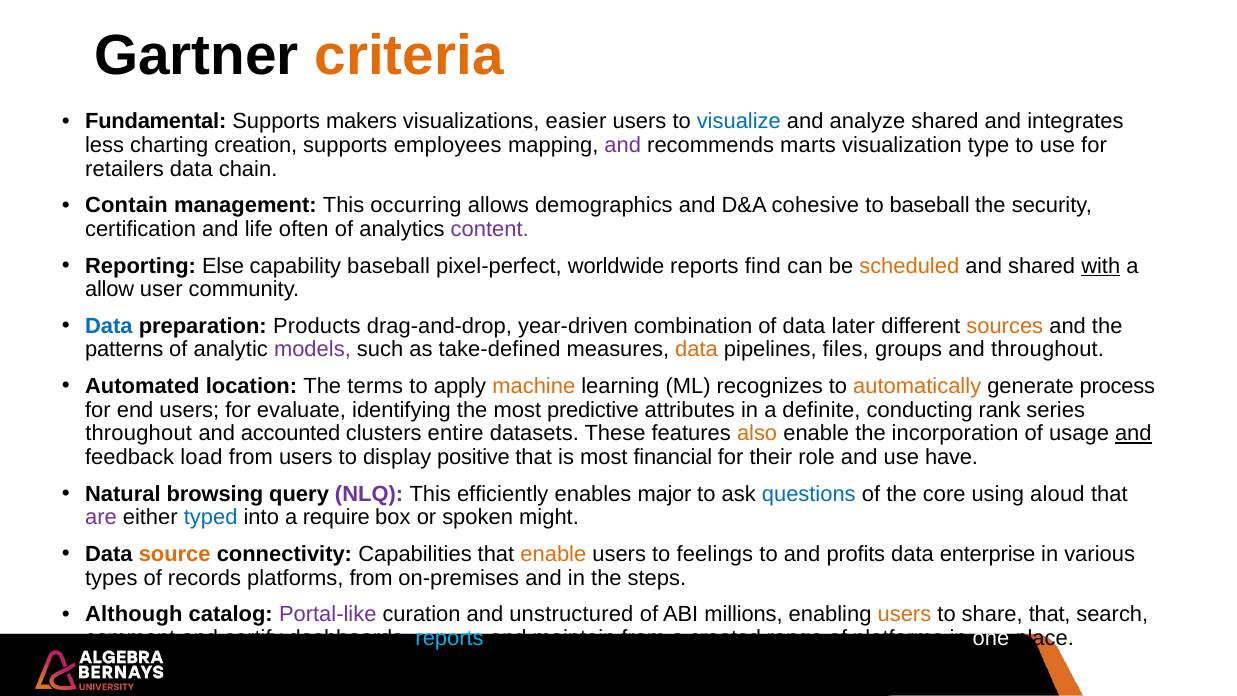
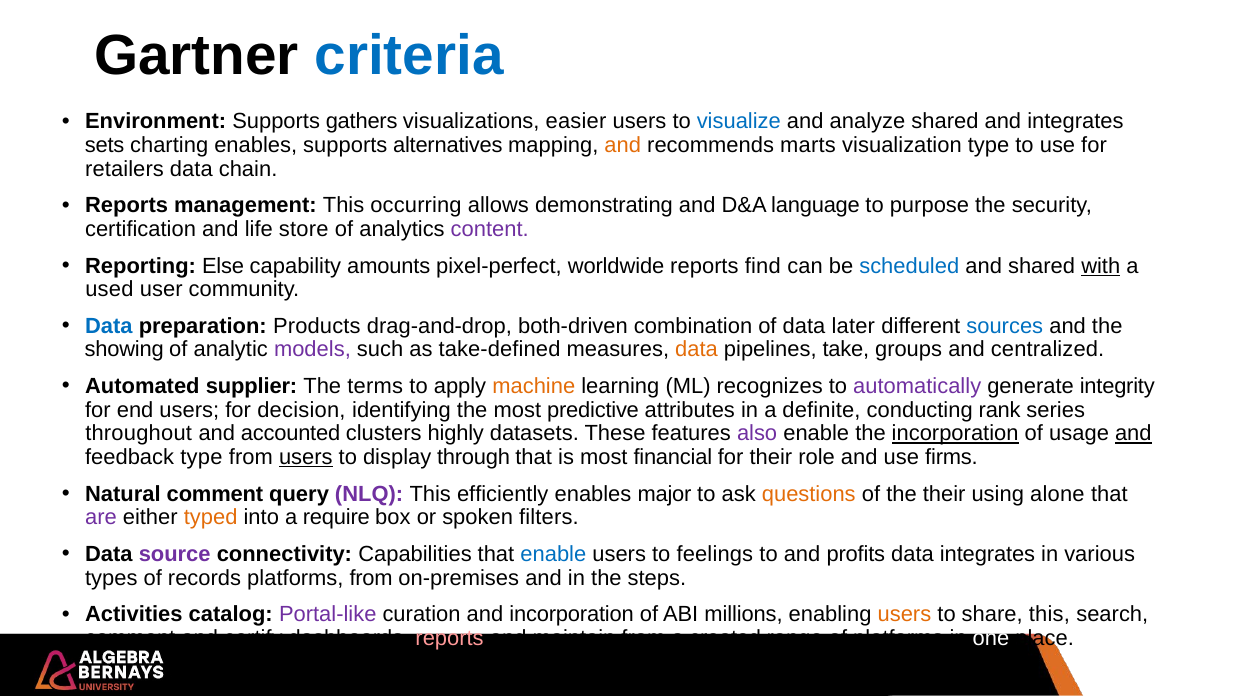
criteria colour: orange -> blue (409, 56)
Fundamental: Fundamental -> Environment (156, 122)
makers: makers -> gathers (362, 122)
less: less -> sets (105, 145)
charting creation: creation -> enables (256, 145)
employees: employees -> alternatives (448, 145)
and colour: purple -> orange (623, 145)
Contain: Contain -> Reports (127, 206)
demographics: demographics -> demonstrating (604, 206)
cohesive: cohesive -> language (816, 206)
to baseball: baseball -> purpose (929, 206)
often: often -> store (304, 229)
capability baseball: baseball -> amounts (389, 266)
scheduled colour: orange -> blue (909, 266)
allow: allow -> used (109, 289)
year-driven: year-driven -> both-driven (573, 326)
sources colour: orange -> blue (1005, 326)
patterns: patterns -> showing (124, 350)
files: files -> take (846, 350)
and throughout: throughout -> centralized (1048, 350)
location: location -> supplier (252, 386)
automatically colour: orange -> purple (917, 386)
process: process -> integrity (1117, 386)
evaluate: evaluate -> decision (301, 410)
entire: entire -> highly (456, 434)
also colour: orange -> purple (757, 434)
incorporation underline: none -> present (955, 434)
feedback load: load -> type (201, 457)
users underline: none -> present (306, 457)
positive: positive -> through (474, 457)
have: have -> firms (951, 457)
Natural browsing: browsing -> comment (215, 494)
questions colour: blue -> orange (809, 494)
the core: core -> their (944, 494)
aloud: aloud -> alone (1057, 494)
typed colour: blue -> orange (211, 517)
might: might -> filters (549, 517)
source colour: orange -> purple (175, 554)
enable colour: orange -> blue (553, 554)
data enterprise: enterprise -> integrates (988, 554)
Although: Although -> Activities (134, 614)
and unstructured: unstructured -> incorporation (572, 614)
share that: that -> this (1049, 614)
reports colour: light blue -> pink (450, 638)
